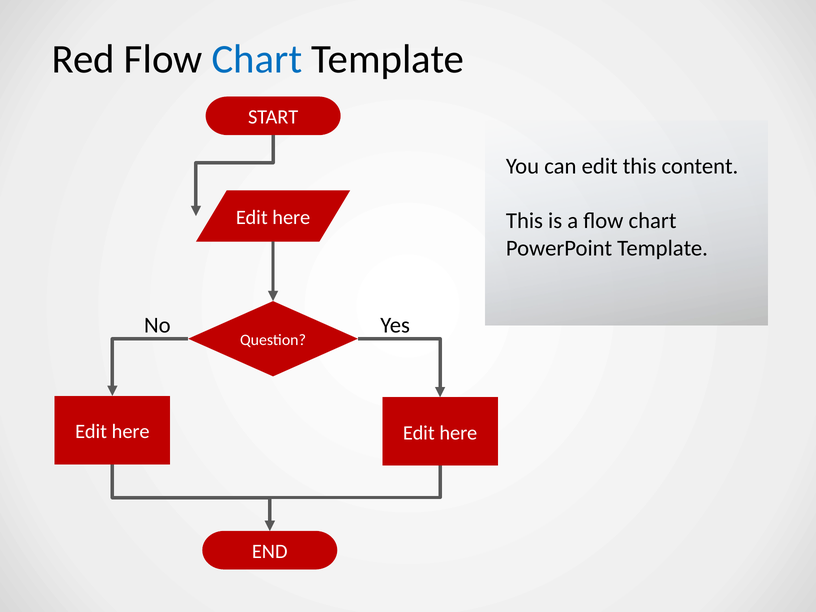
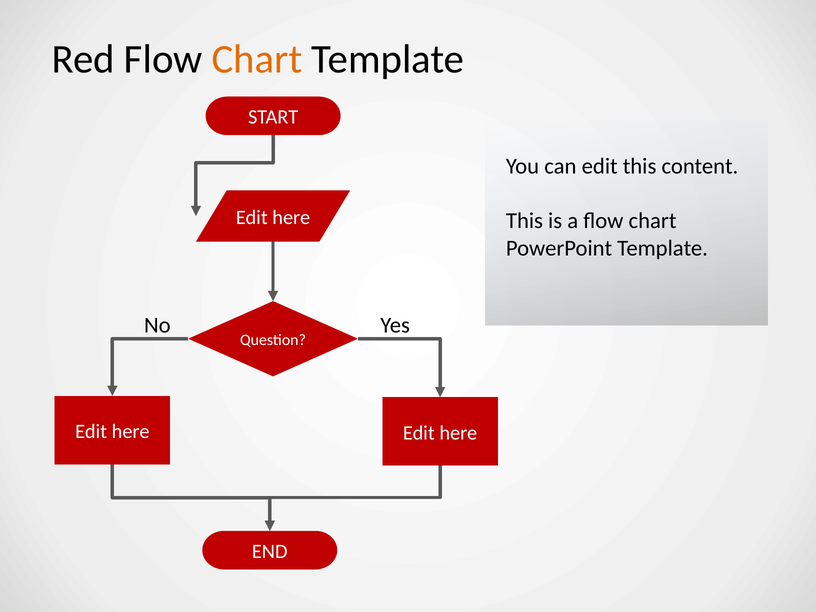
Chart colour: blue -> orange (257, 59)
